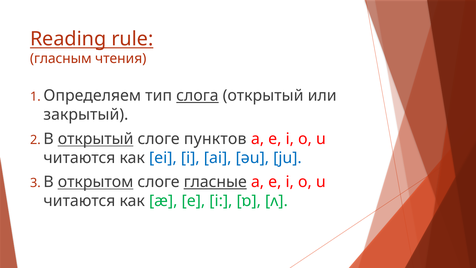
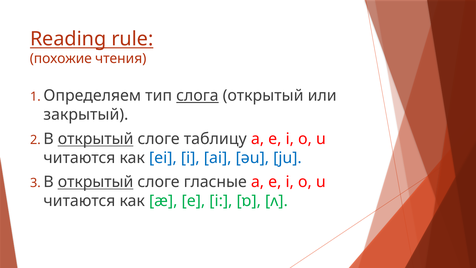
гласным: гласным -> похожие (61, 59)
пунктов: пунктов -> таблицу (215, 139)
открытом: открытом -> открытый (96, 182)
гласные underline: present -> none (215, 182)
